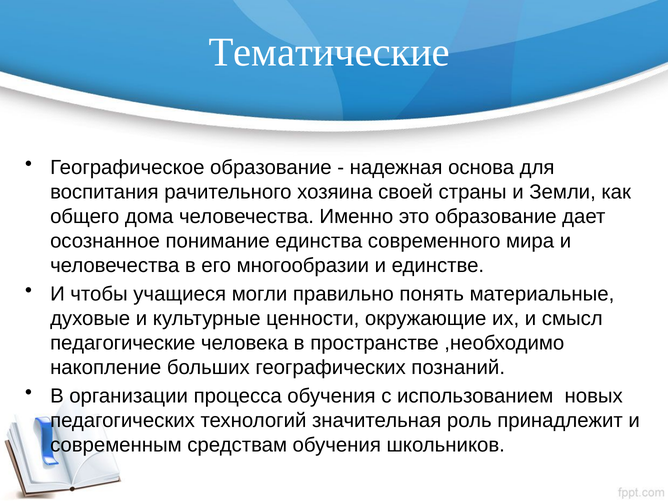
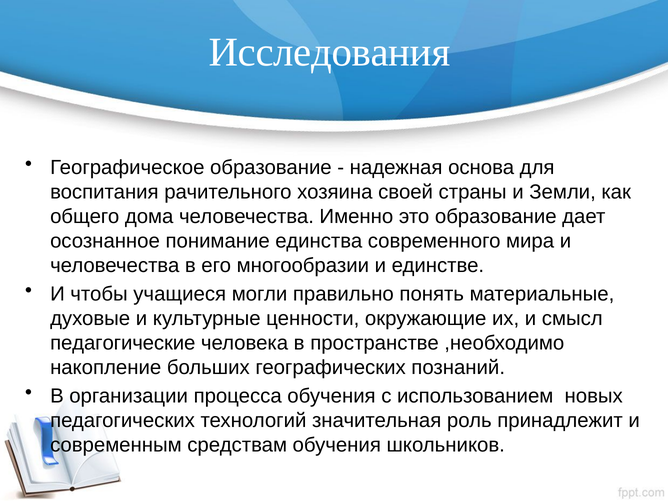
Тематические: Тематические -> Исследования (329, 52)
